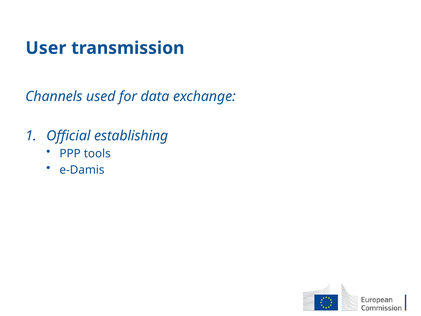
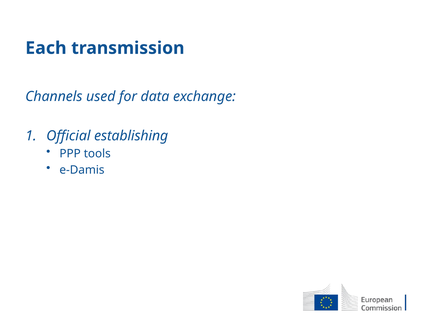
User: User -> Each (46, 48)
